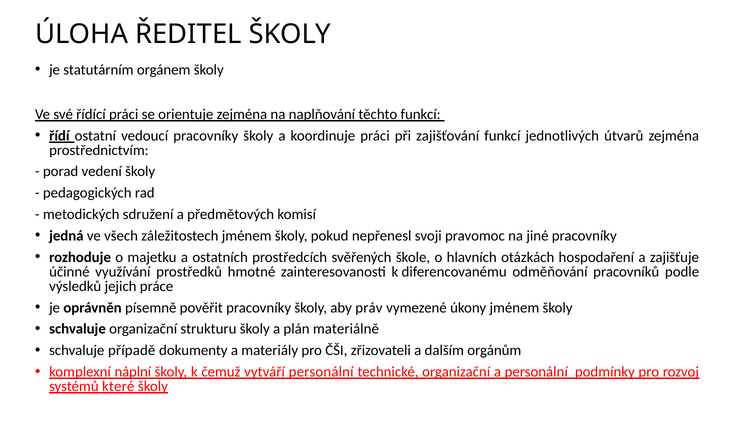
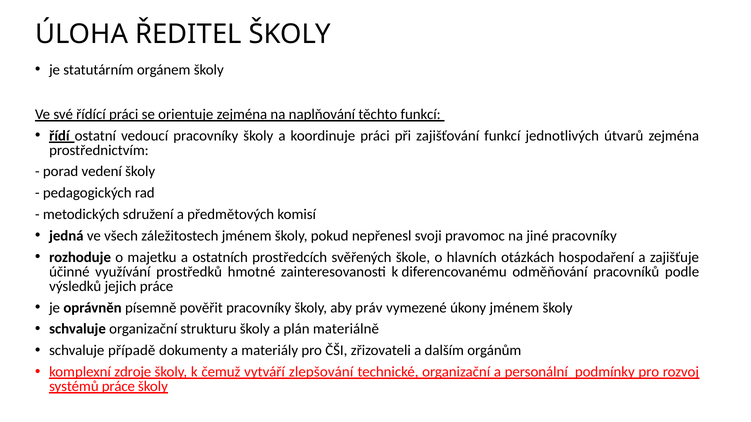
náplní: náplní -> zdroje (133, 372)
vytváří personální: personální -> zlepšování (321, 372)
systémů které: které -> práce (118, 387)
